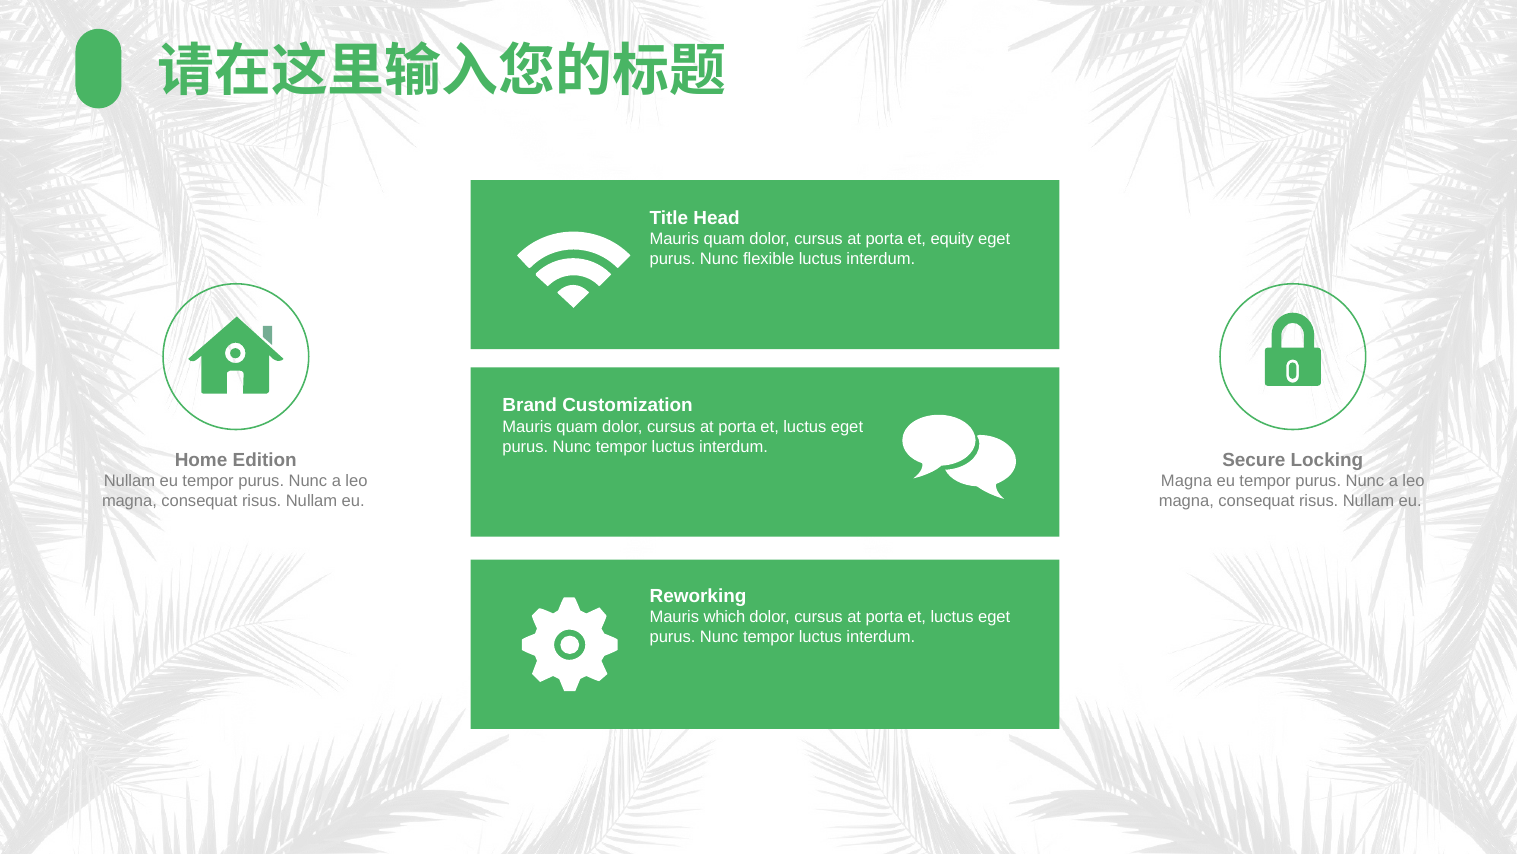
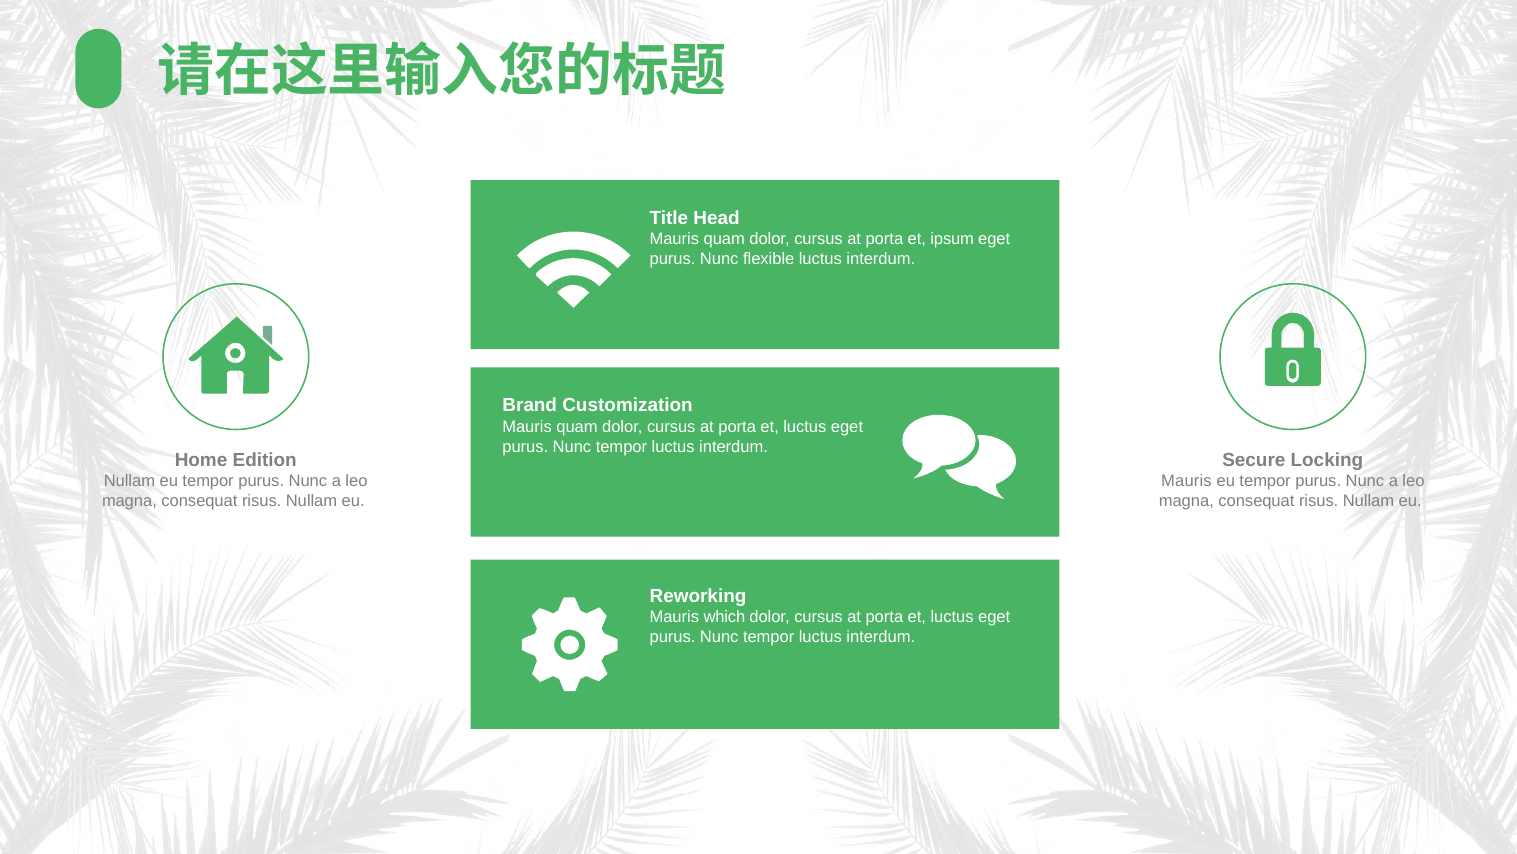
equity: equity -> ipsum (952, 239)
Magna: Magna -> Mauris (1186, 481)
